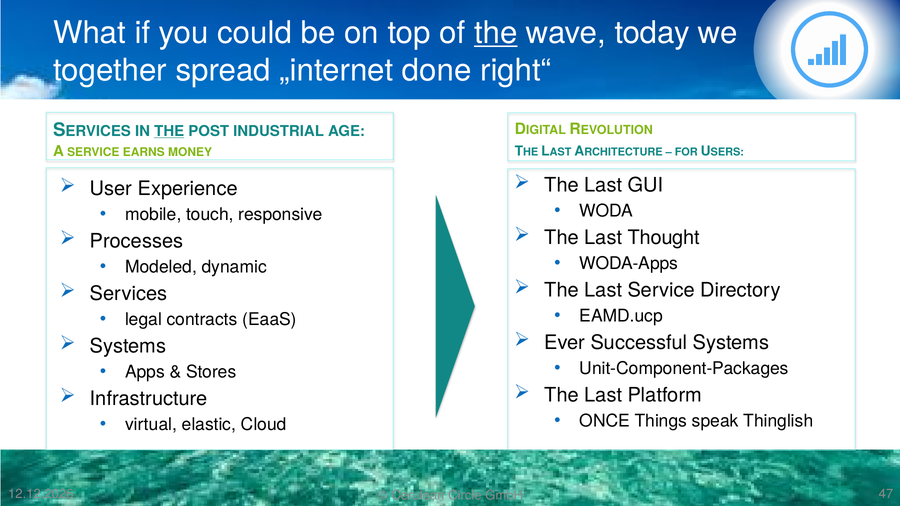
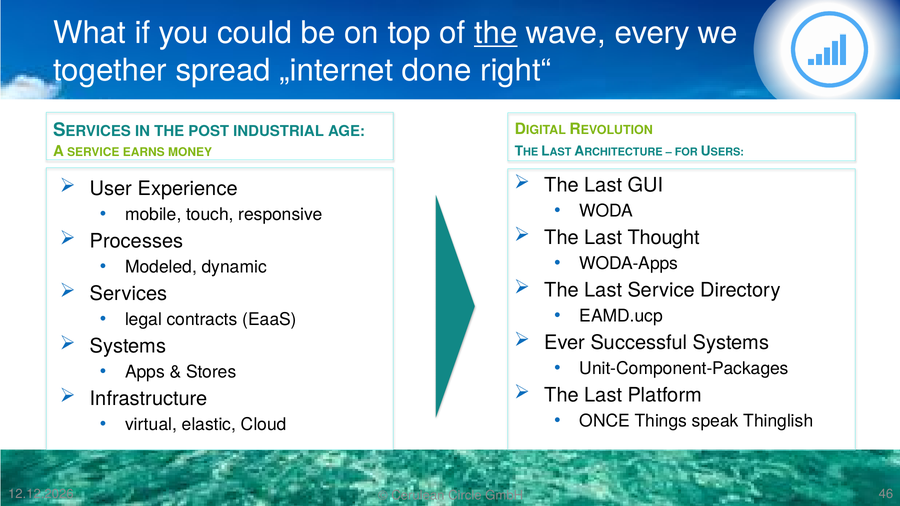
today: today -> every (652, 33)
THE underline: present -> none (169, 131)
47: 47 -> 46 (886, 494)
